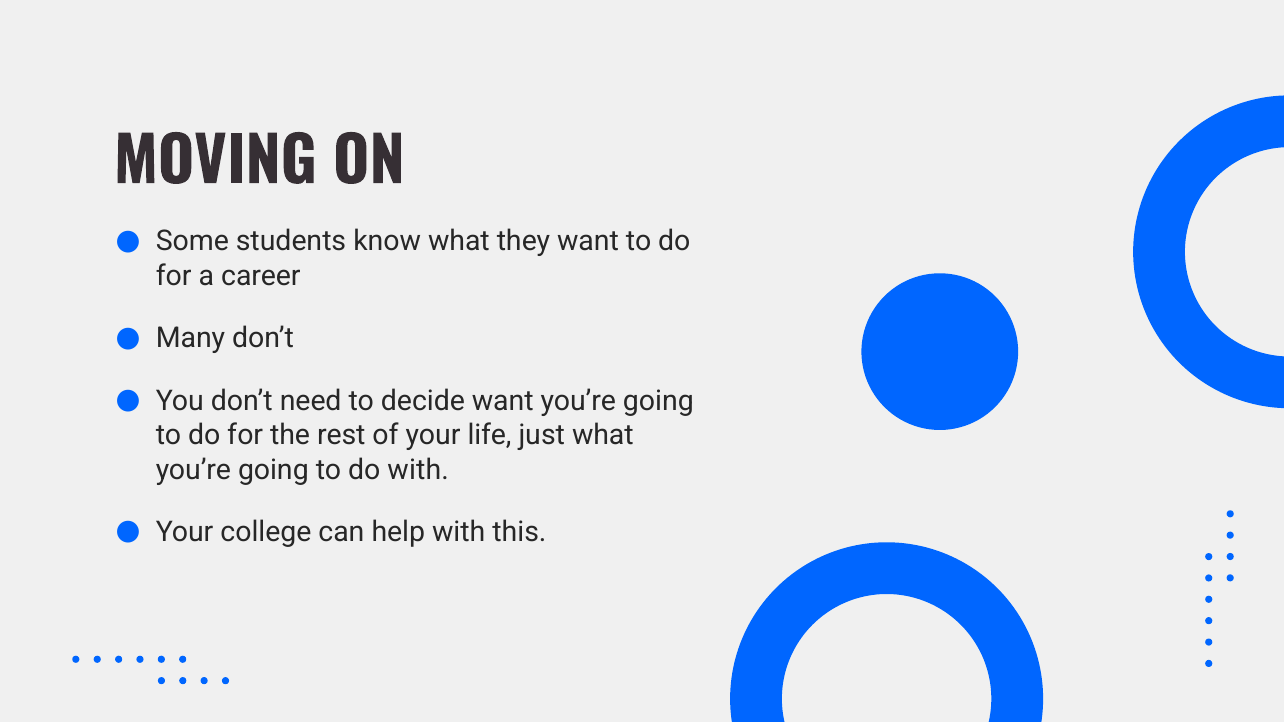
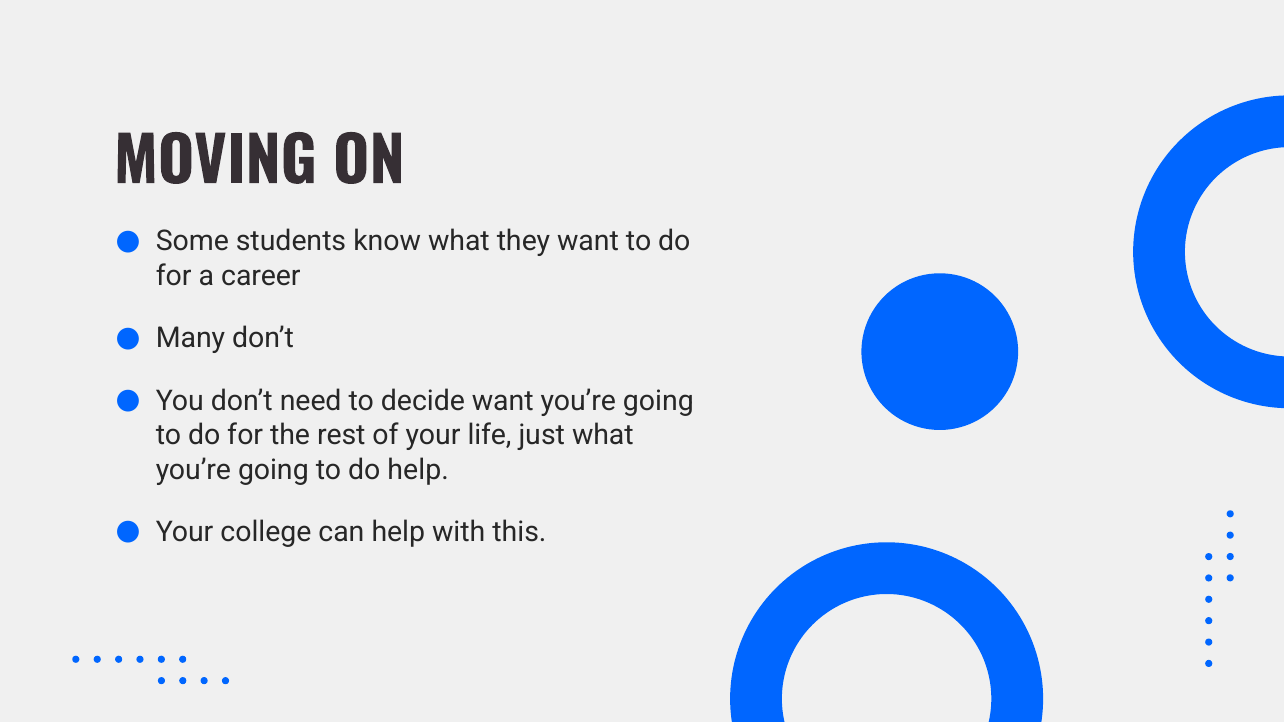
do with: with -> help (418, 470)
